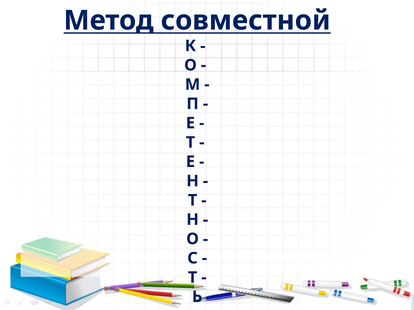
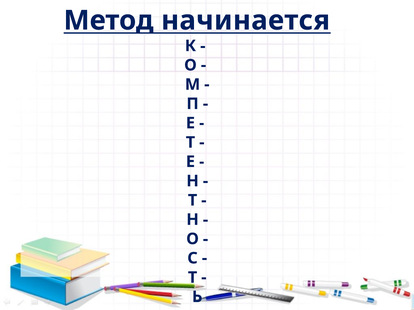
совместной: совместной -> начинается (246, 21)
